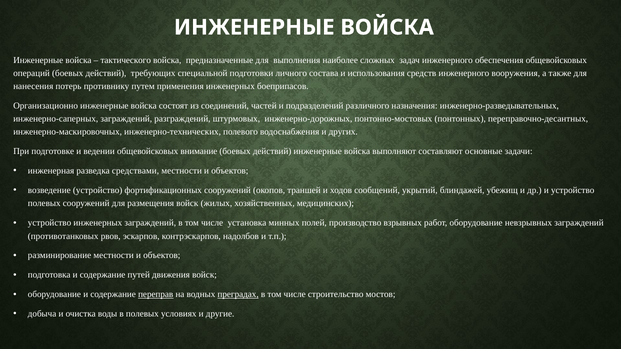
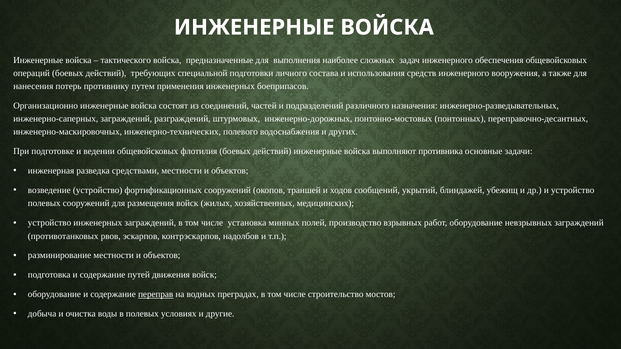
внимание: внимание -> флотилия (199, 152)
составляют: составляют -> противника (441, 152)
преградах underline: present -> none (238, 295)
